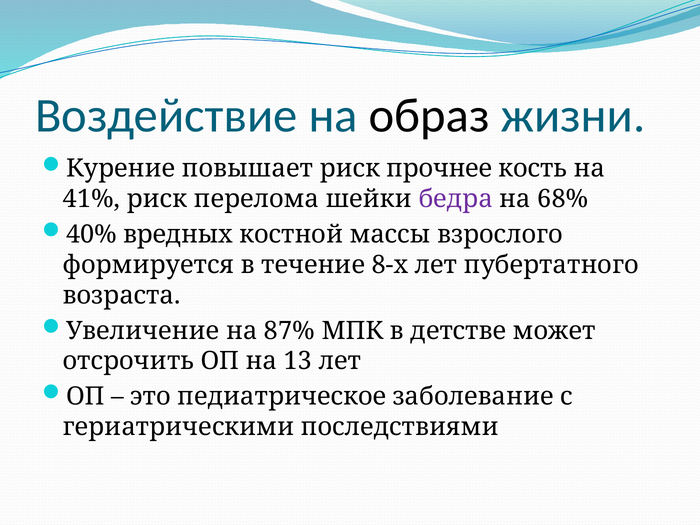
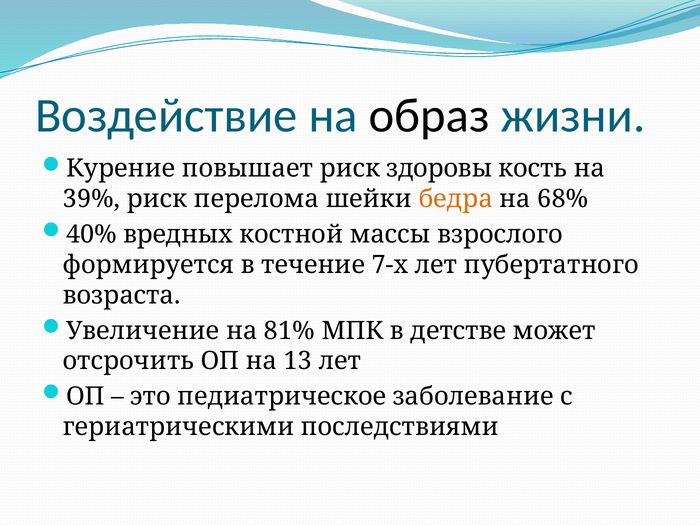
прочнее: прочнее -> здоровы (439, 169)
41%: 41% -> 39% (92, 199)
бедра colour: purple -> orange (456, 199)
8-х: 8-х -> 7-х (390, 265)
87%: 87% -> 81% (289, 331)
